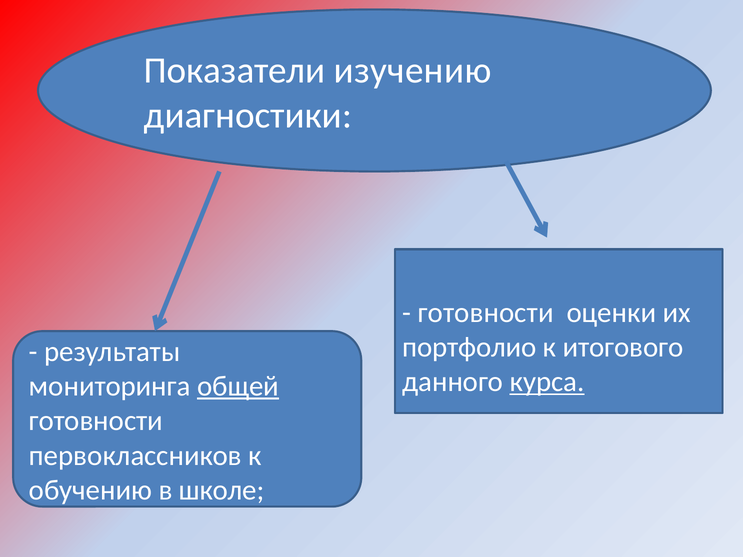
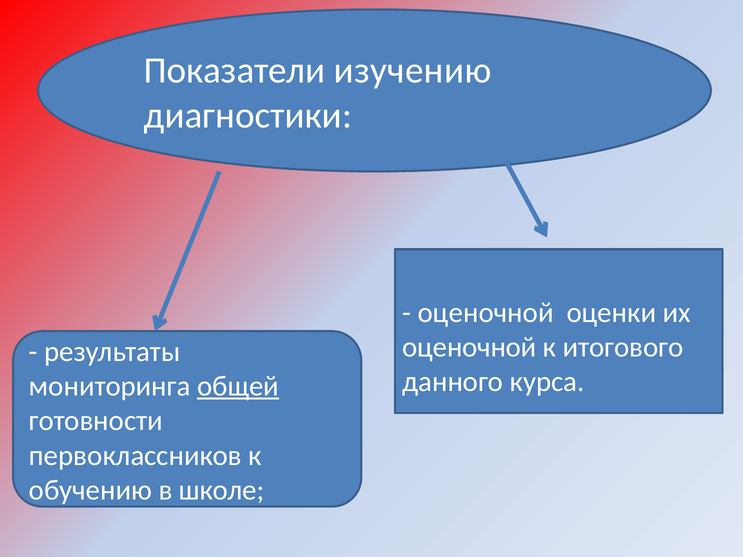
готовности: готовности -> оценочной (486, 313)
портфолио: портфолио -> оценочной (469, 347)
курса underline: present -> none (547, 382)
